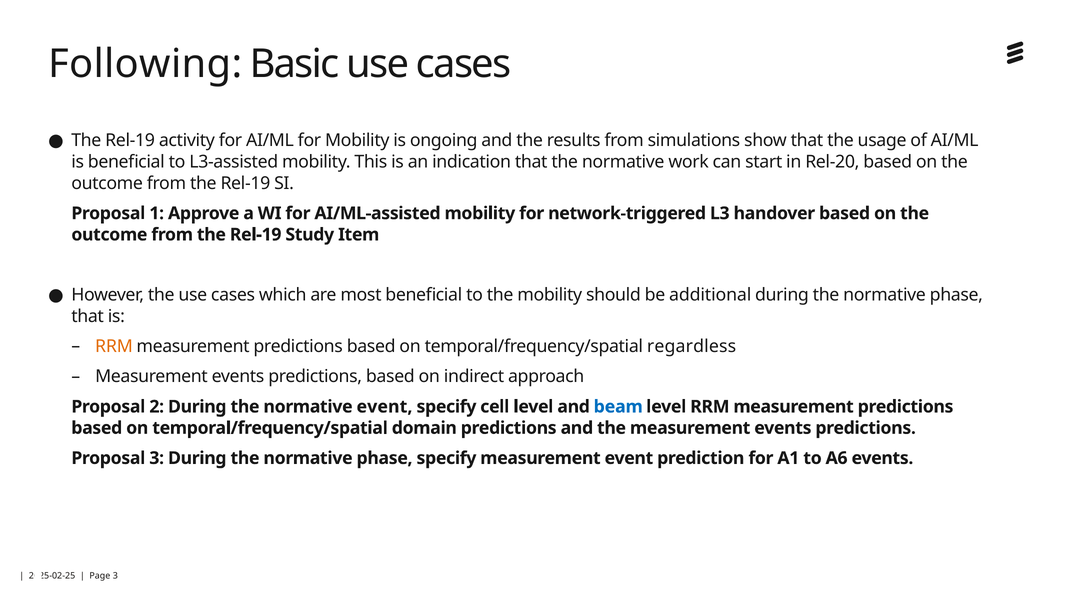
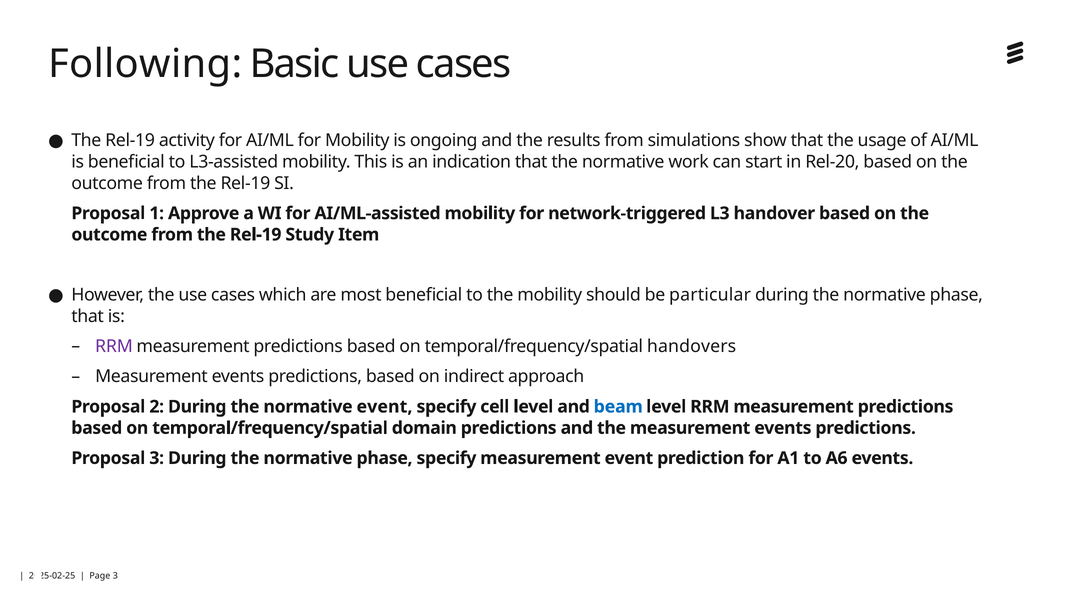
additional: additional -> particular (710, 295)
RRM colour: orange -> purple (114, 346)
regardless: regardless -> handovers (692, 346)
